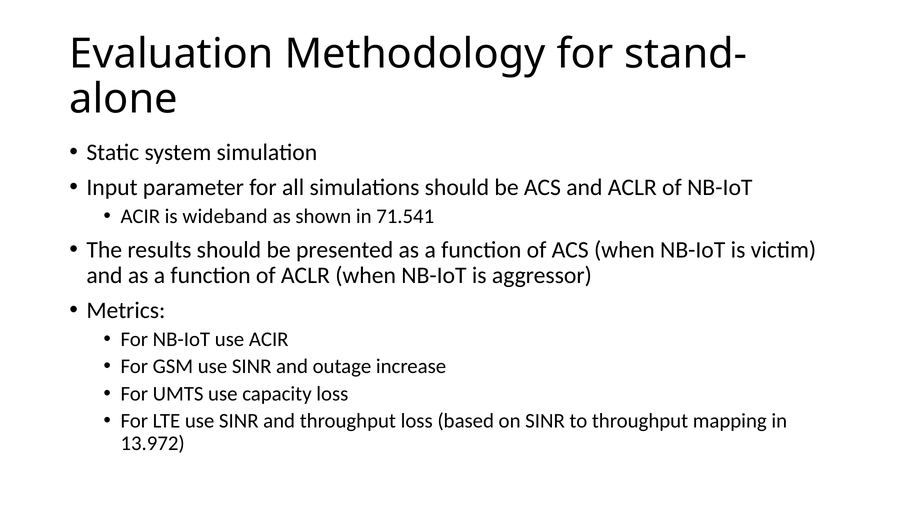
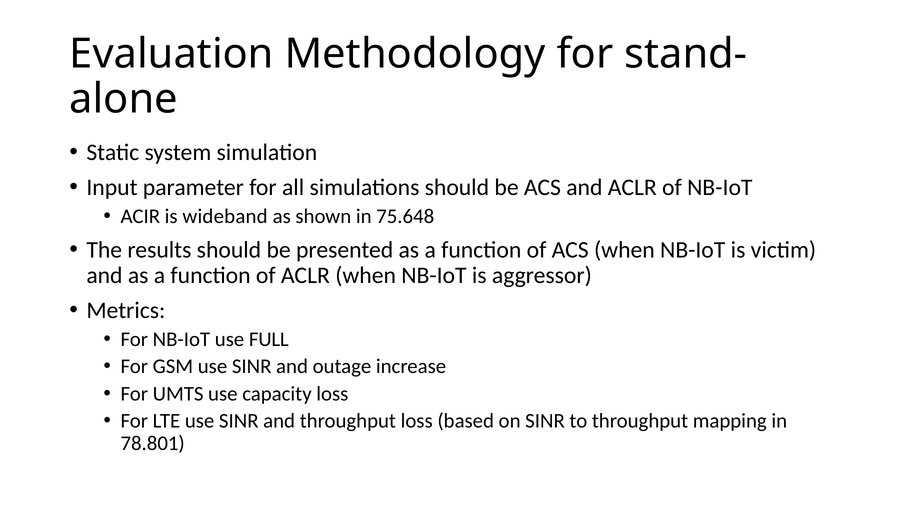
71.541: 71.541 -> 75.648 (405, 216)
use ACIR: ACIR -> FULL (269, 339)
13.972: 13.972 -> 78.801 (153, 443)
